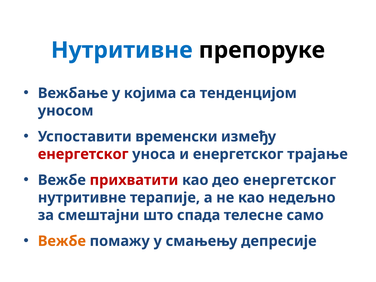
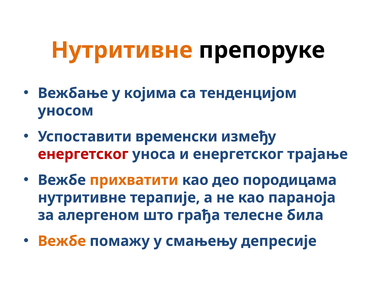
Нутритивне colour: blue -> orange (122, 50)
прихватити colour: red -> orange (134, 180)
део енергетског: енергетског -> породицама (290, 180)
недељно: недељно -> параноја (302, 198)
смештајни: смештајни -> алергеном (99, 215)
спада: спада -> грађа (199, 215)
само: само -> била (305, 215)
